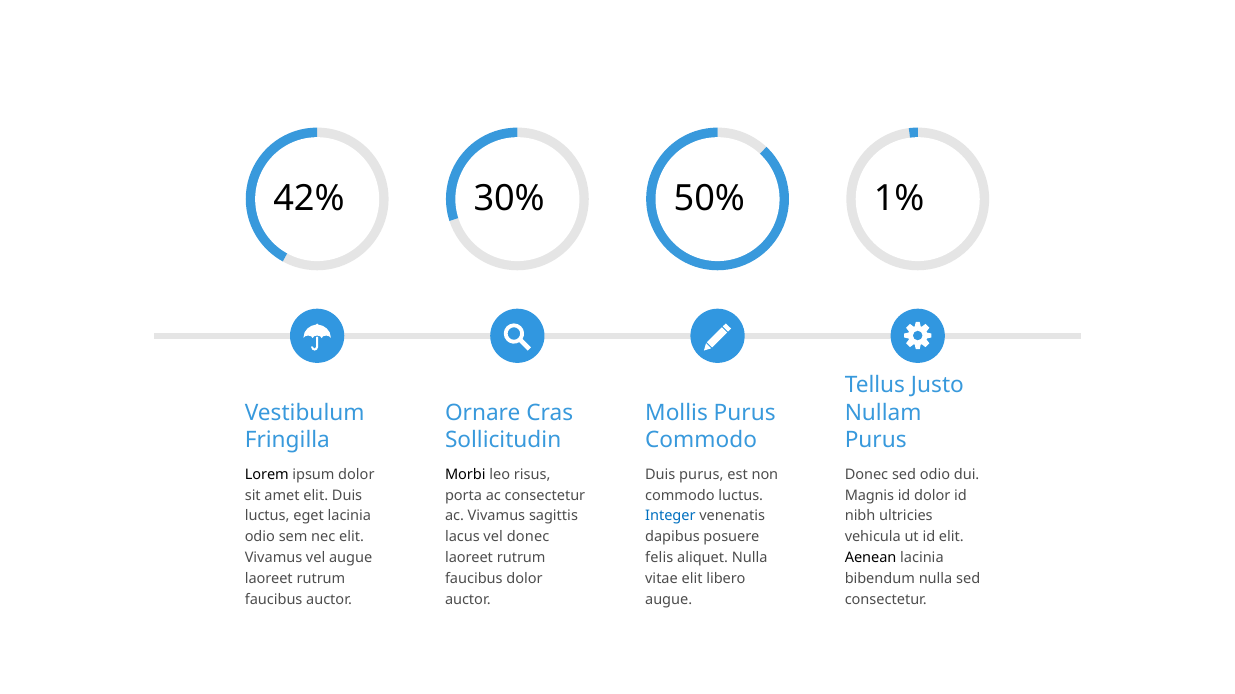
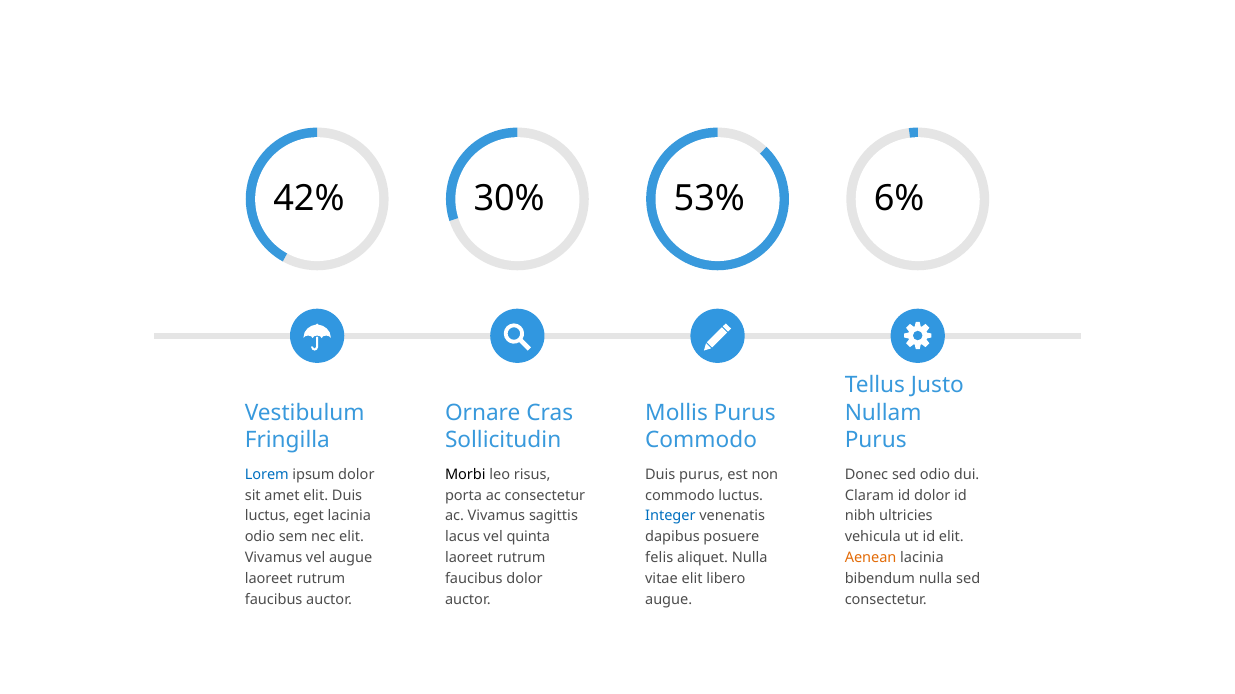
50%: 50% -> 53% (709, 199)
1%: 1% -> 6% (899, 199)
Lorem colour: black -> blue (267, 475)
Magnis: Magnis -> Claram (869, 496)
vel donec: donec -> quinta (528, 537)
Aenean colour: black -> orange (871, 558)
